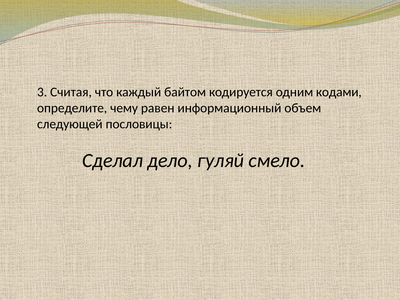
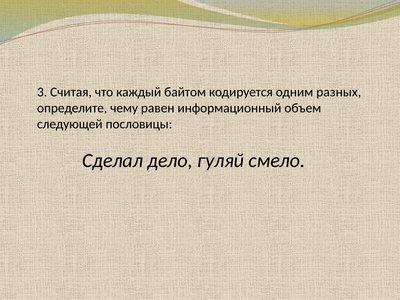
кодами: кодами -> разных (339, 92)
